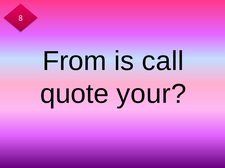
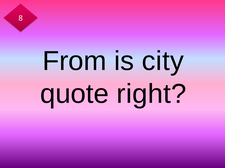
call: call -> city (163, 61)
your: your -> right (151, 94)
